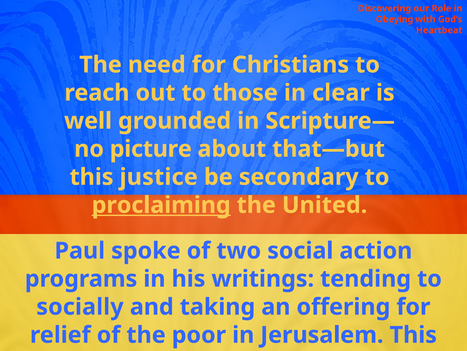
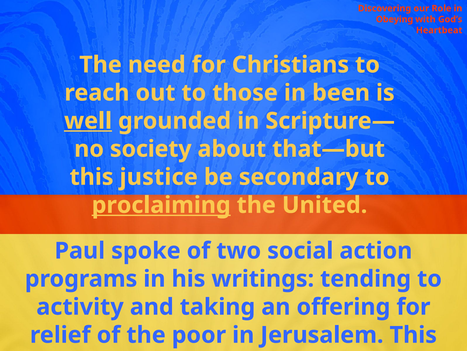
clear: clear -> been (341, 93)
well underline: none -> present (88, 121)
picture: picture -> society (151, 149)
socially: socially -> activity (80, 306)
